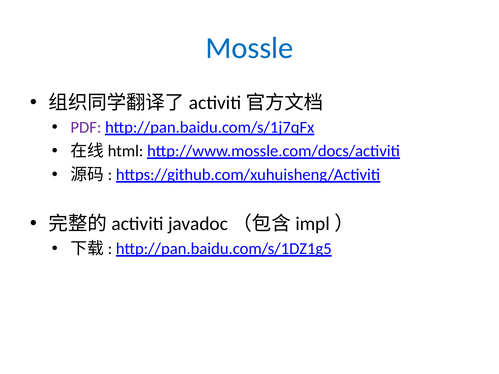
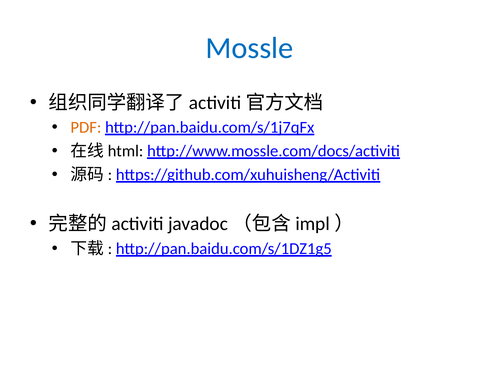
PDF colour: purple -> orange (86, 128)
